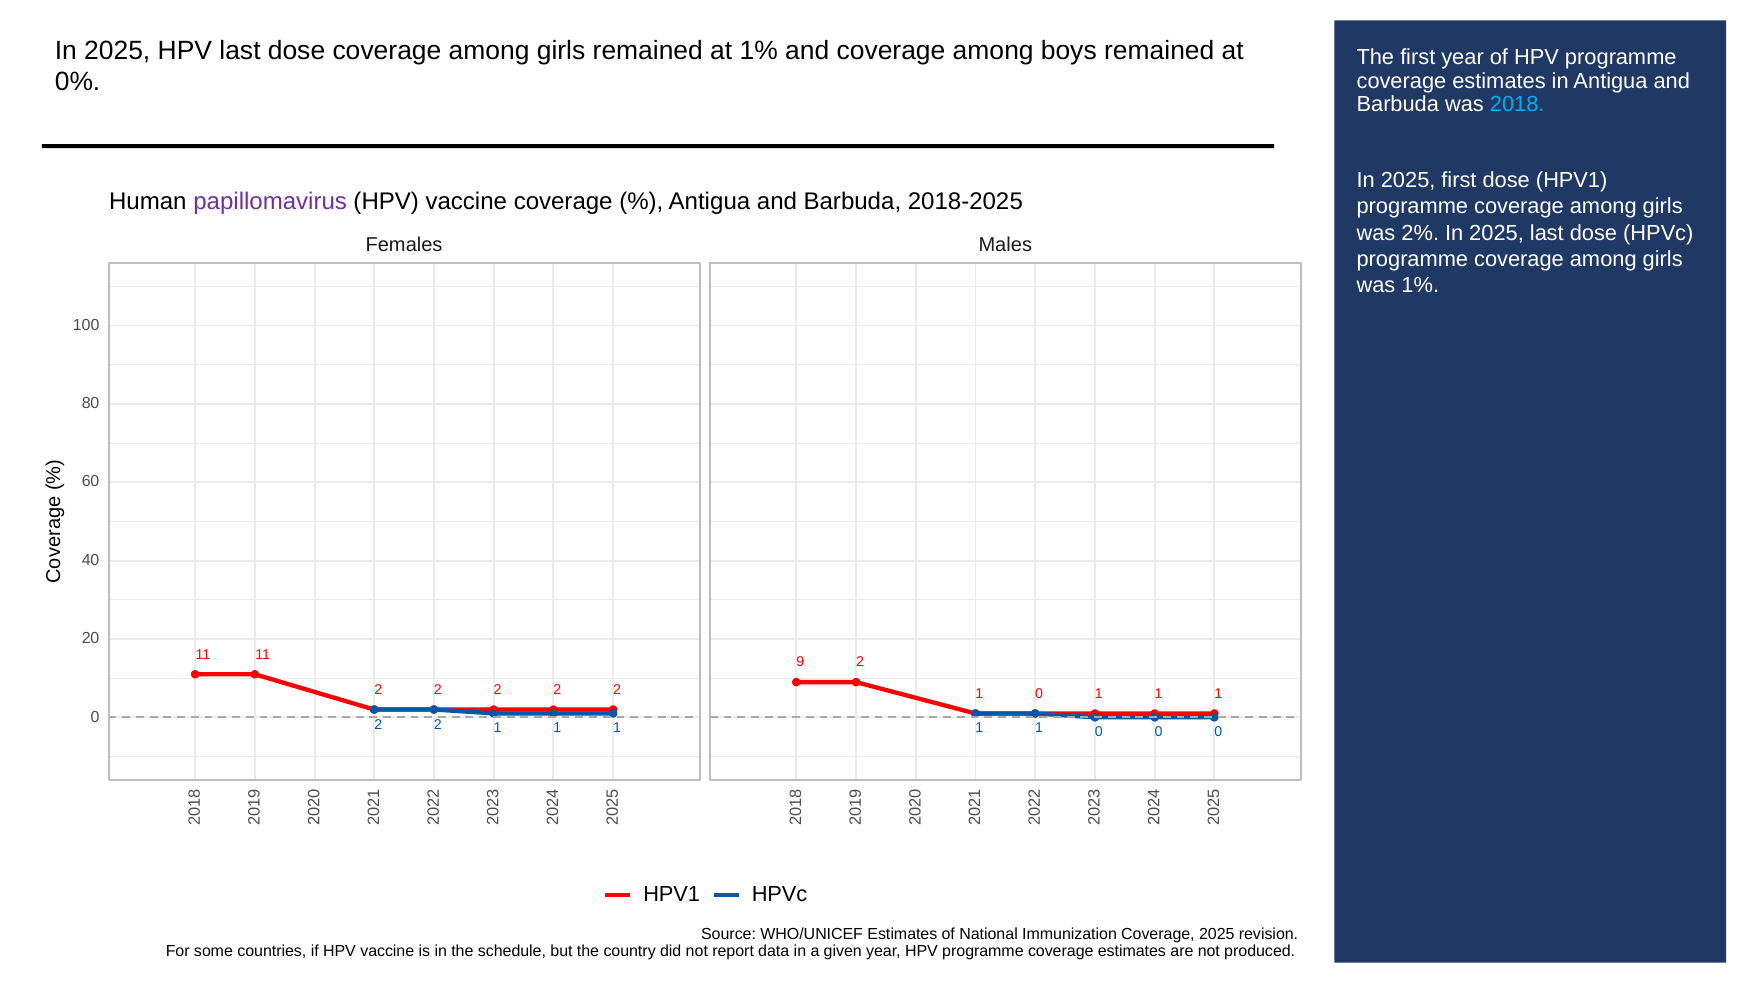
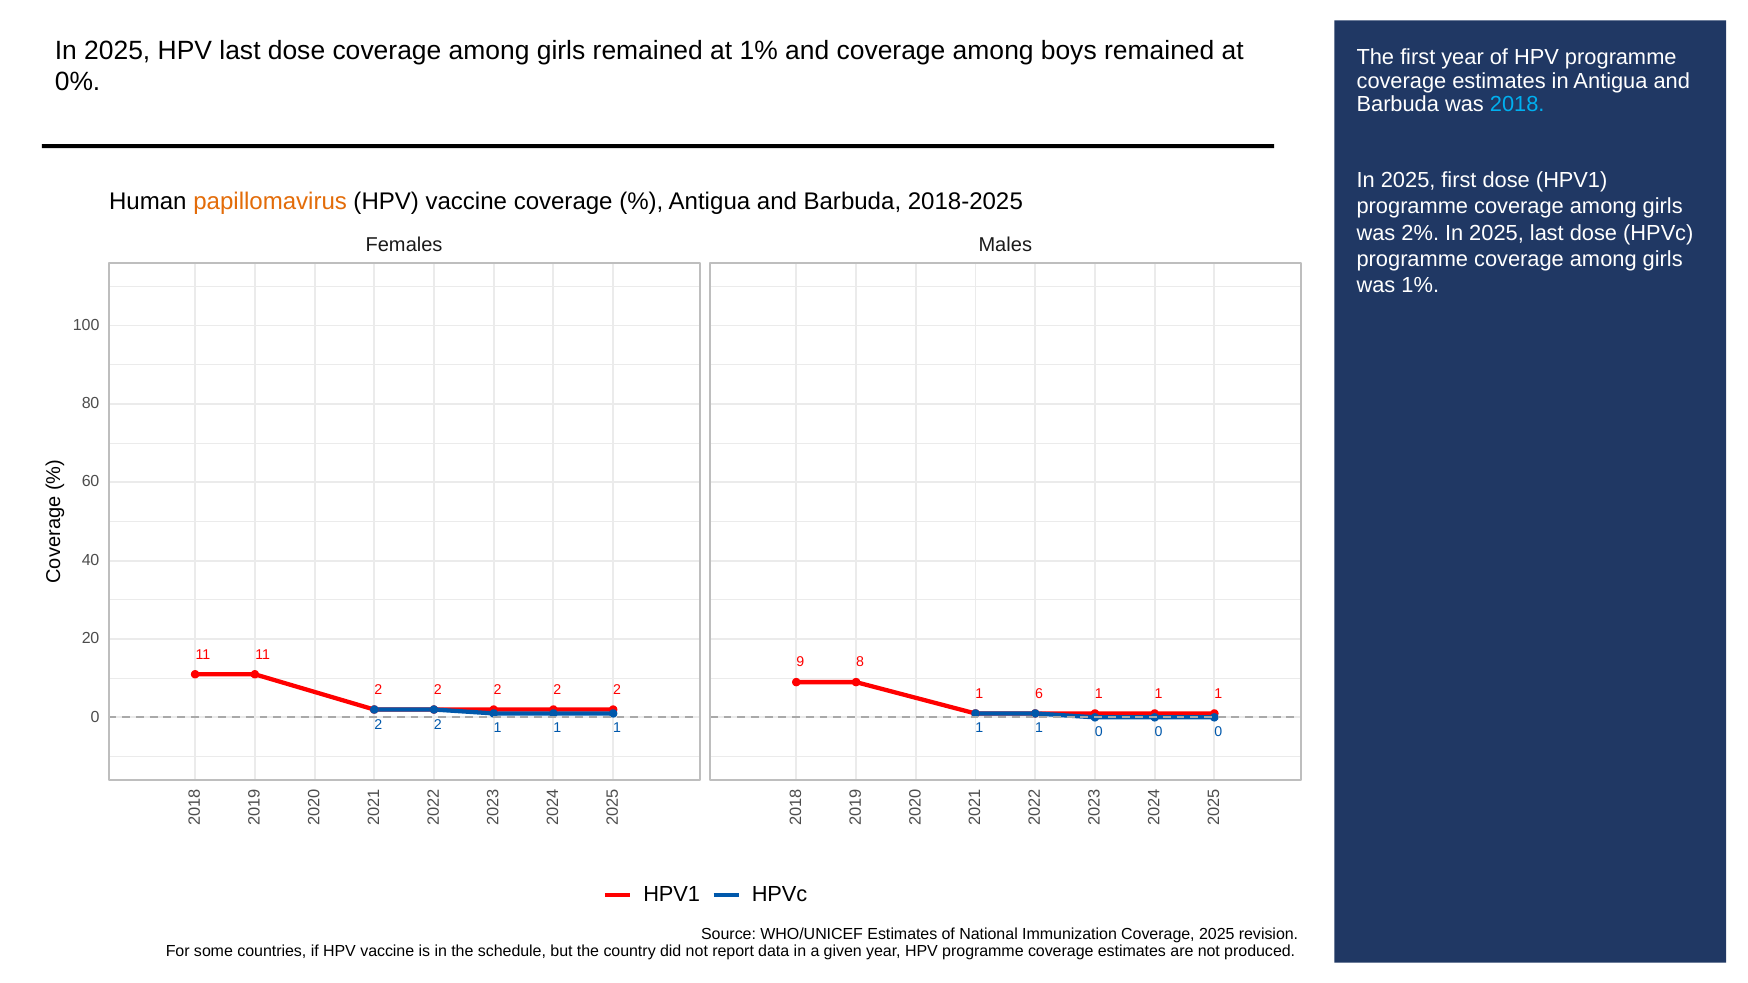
papillomavirus colour: purple -> orange (270, 201)
2: 2 -> 8 (860, 662)
0: 0 -> 6 (1039, 694)
